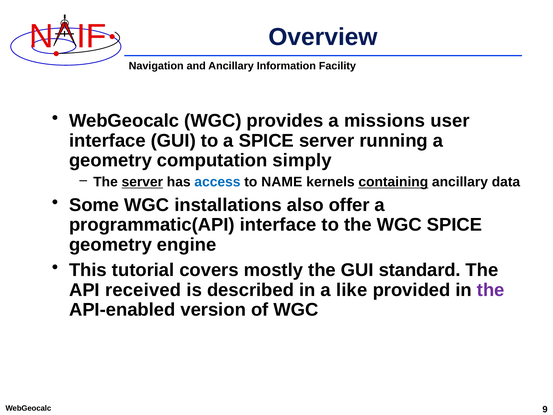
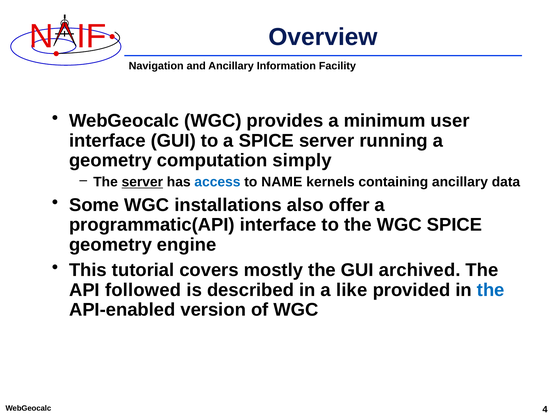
missions: missions -> minimum (385, 121)
containing underline: present -> none (393, 182)
standard: standard -> archived (420, 270)
received: received -> followed (143, 290)
the colour: purple -> blue (491, 290)
9: 9 -> 4 (545, 409)
